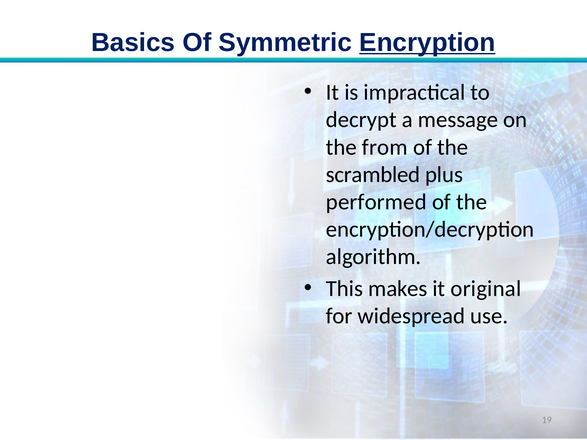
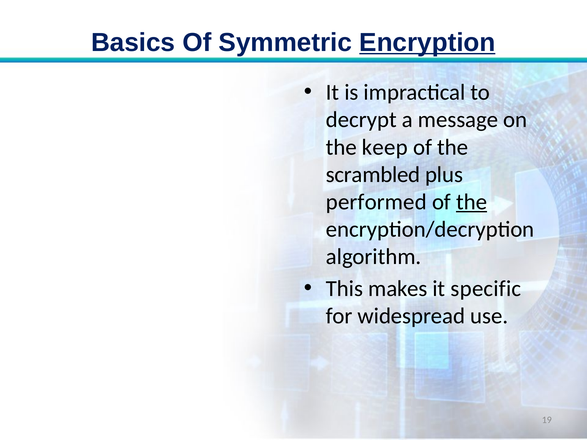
from: from -> keep (385, 147)
the underline: none -> present (472, 202)
original: original -> specific (486, 289)
